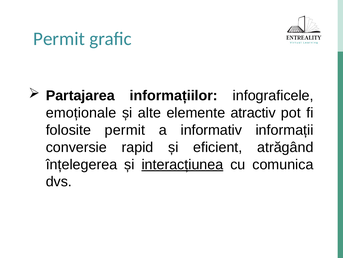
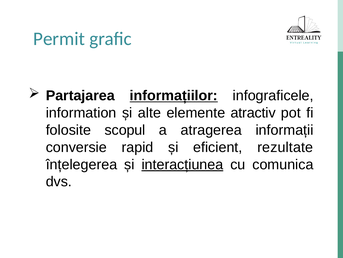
informațiilor underline: none -> present (174, 95)
emoționale: emoționale -> information (81, 113)
folosite permit: permit -> scopul (125, 130)
informativ: informativ -> atragerea (211, 130)
atrăgând: atrăgând -> rezultate (285, 147)
